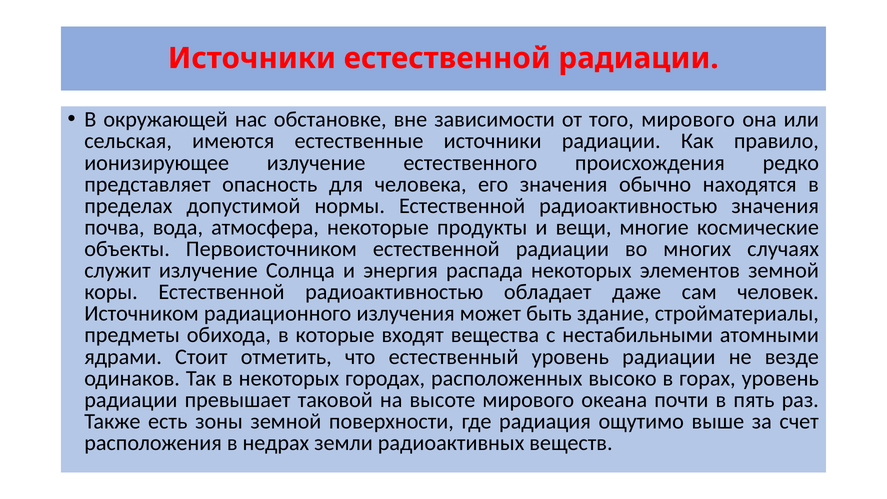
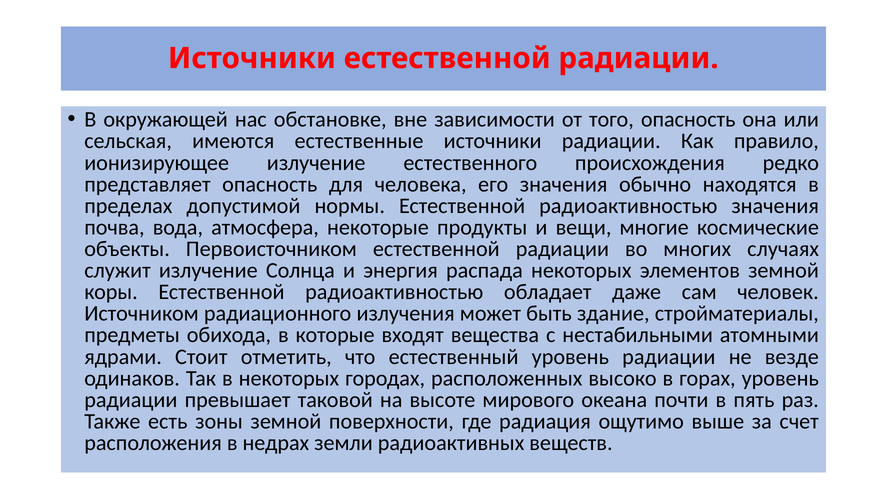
того мирового: мирового -> опасность (688, 120)
